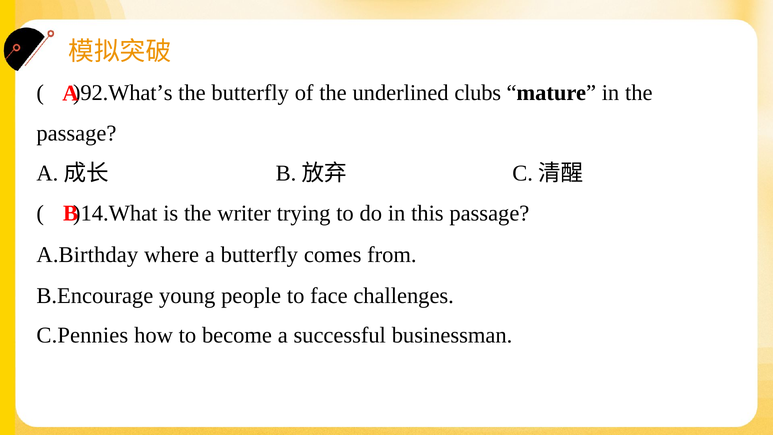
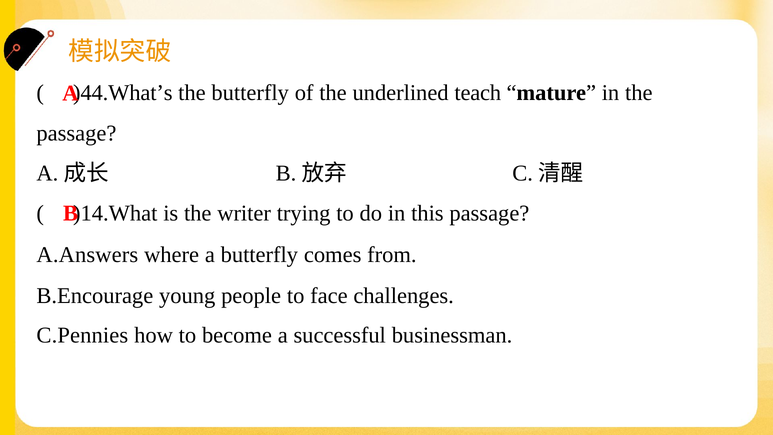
)92.What’s: )92.What’s -> )44.What’s (123, 93)
clubs: clubs -> teach (478, 93)
A.Birthday: A.Birthday -> A.Answers (87, 255)
